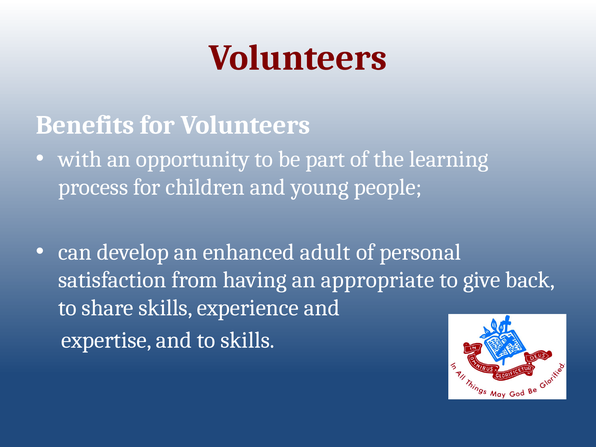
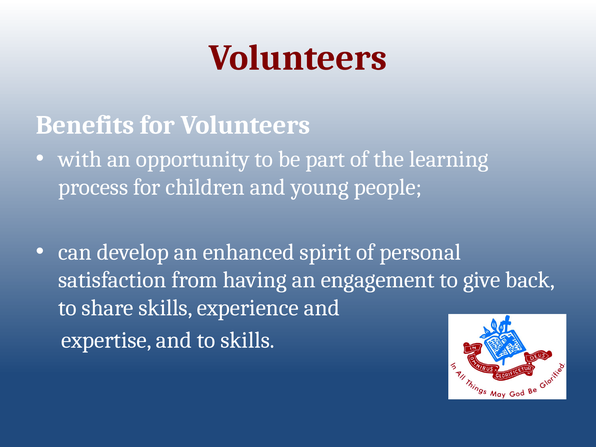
adult: adult -> spirit (325, 252)
appropriate: appropriate -> engagement (378, 280)
